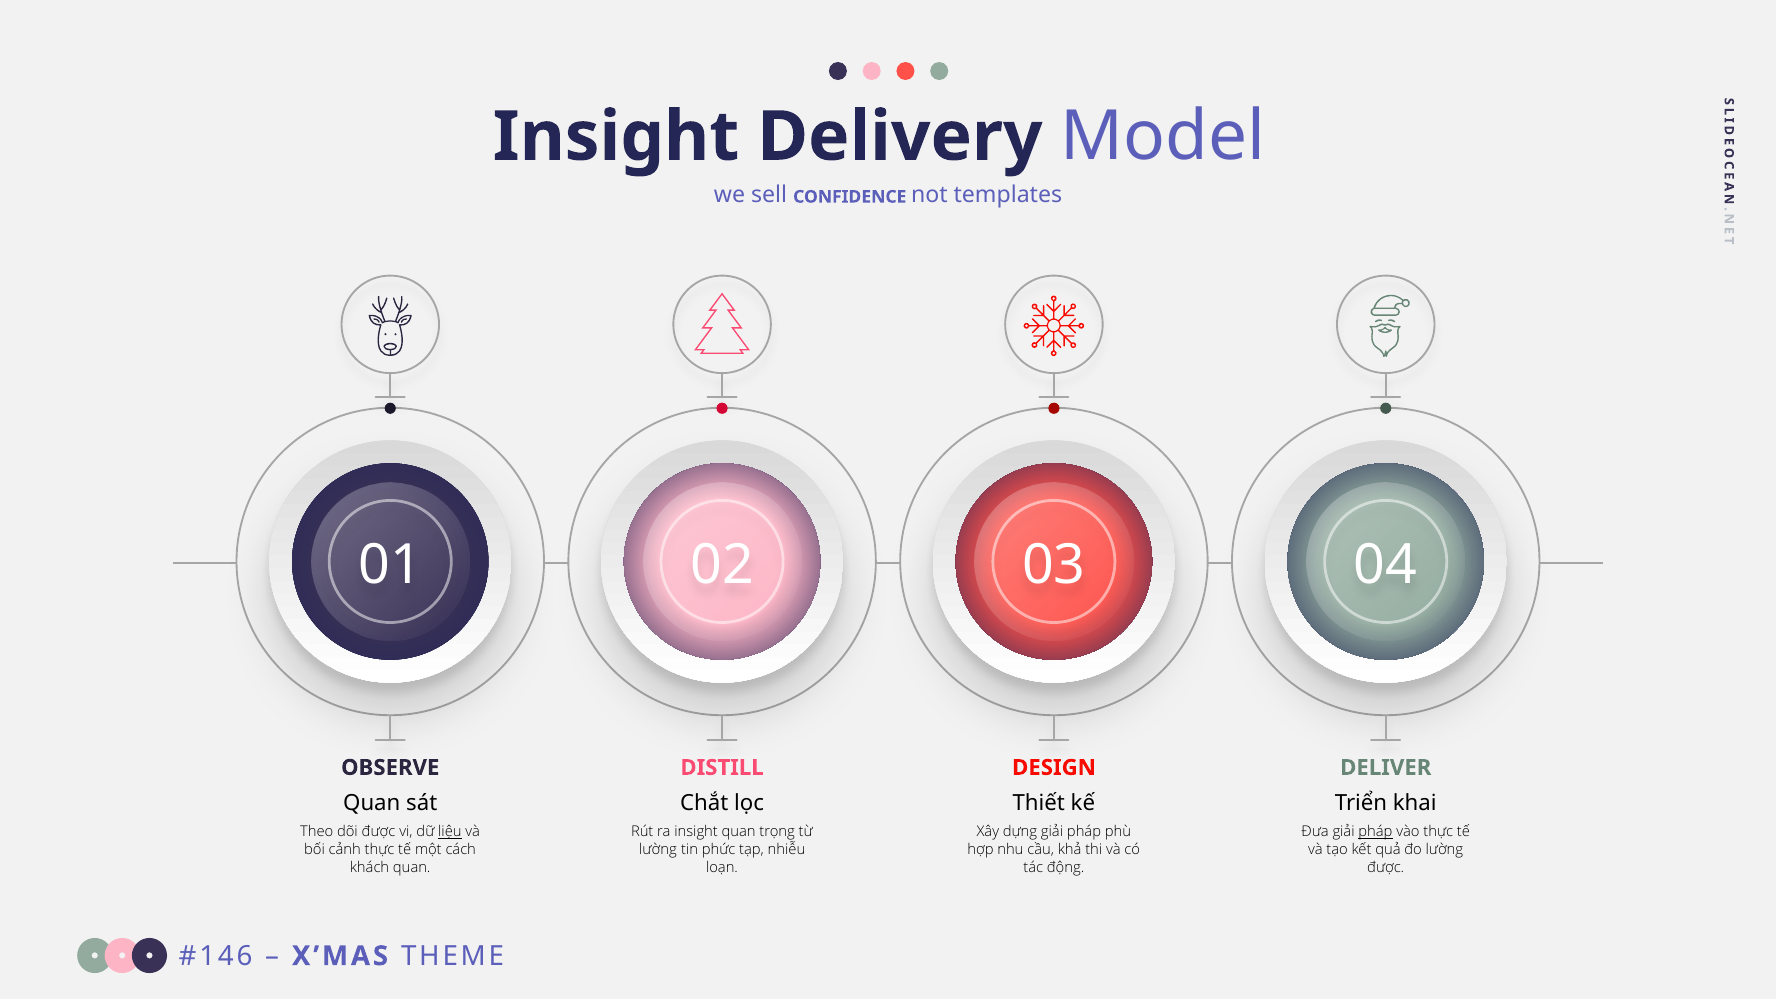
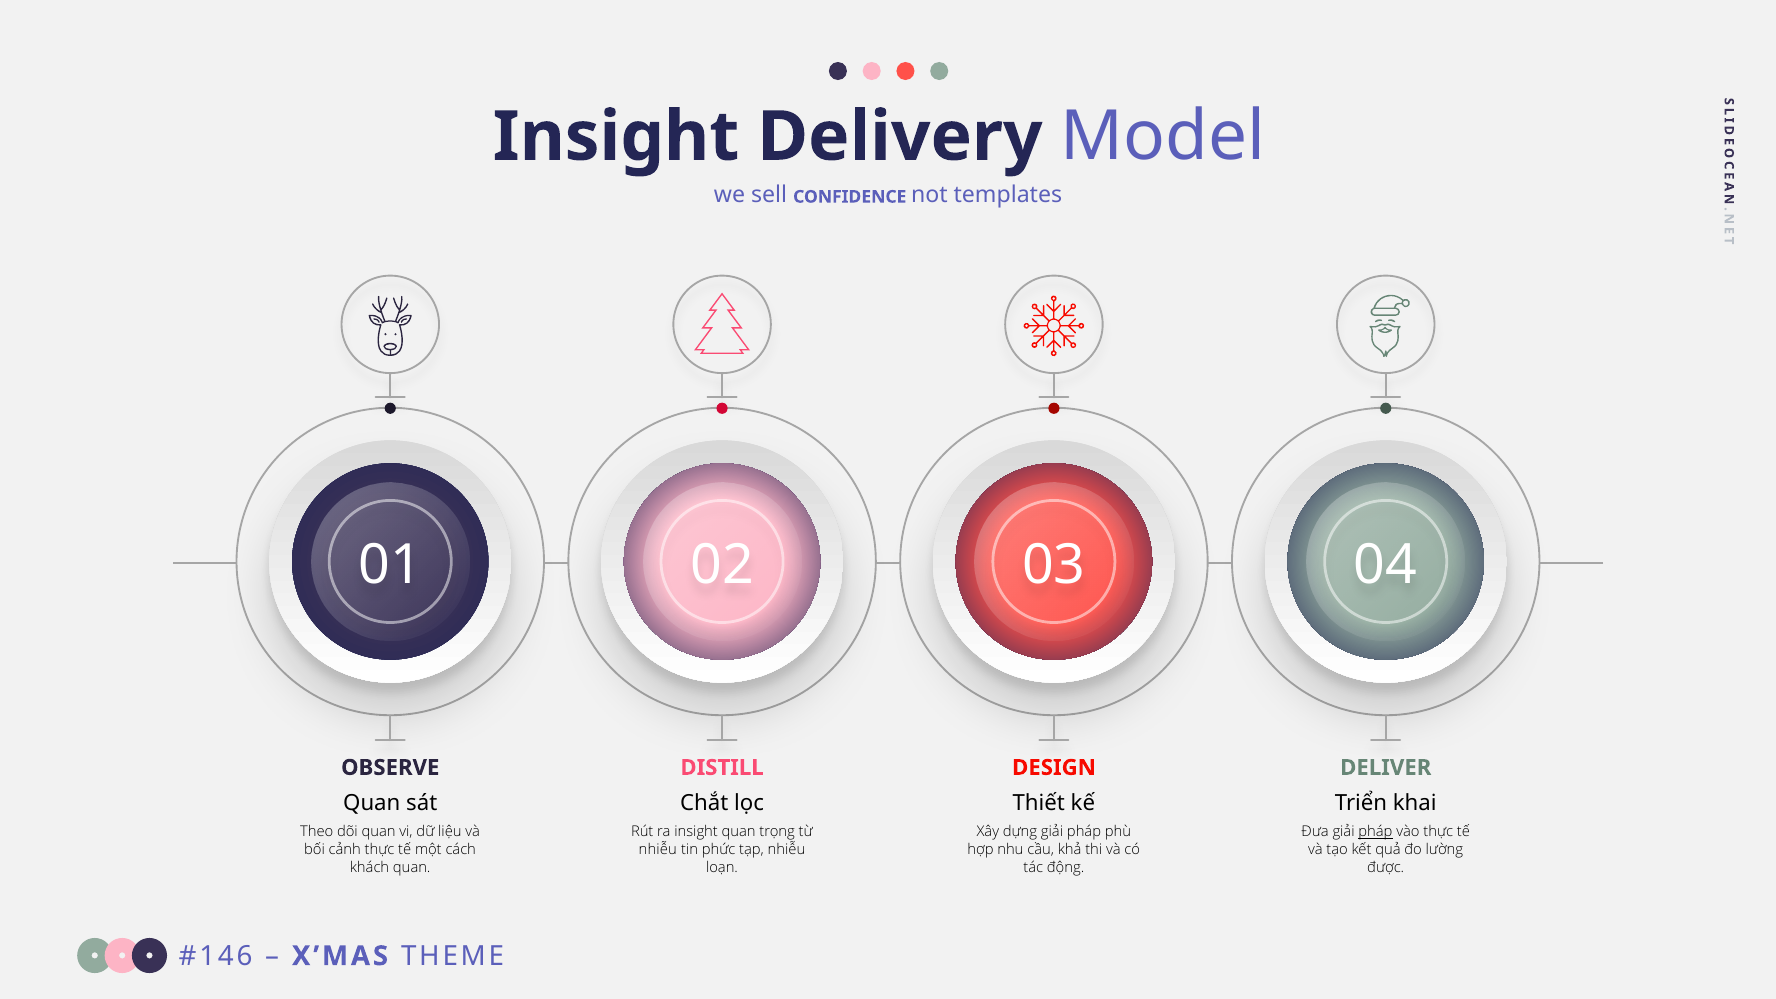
dõi được: được -> quan (379, 832)
liệu underline: present -> none (450, 832)
lường: lường -> nhiễu (658, 850)
